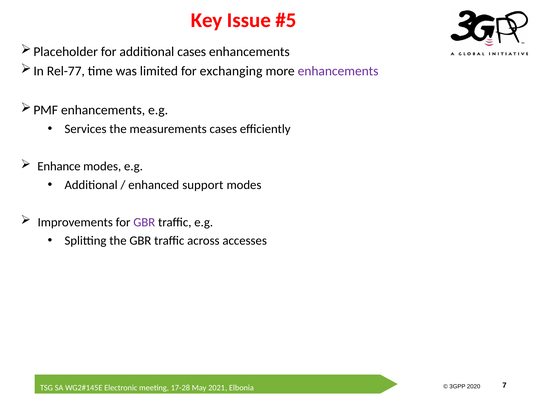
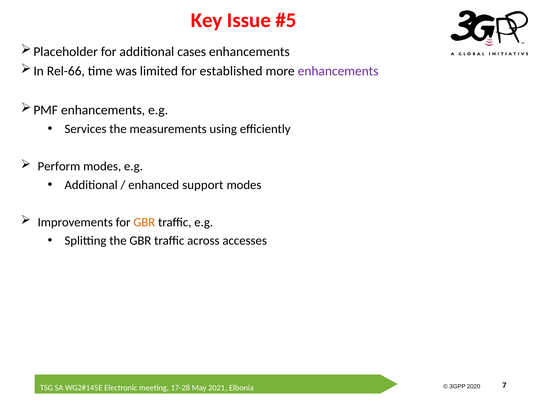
Rel-77: Rel-77 -> Rel-66 (66, 71)
exchanging: exchanging -> established (231, 71)
measurements cases: cases -> using (223, 129)
Enhance: Enhance -> Perform (59, 167)
GBR colour: purple -> orange (144, 222)
